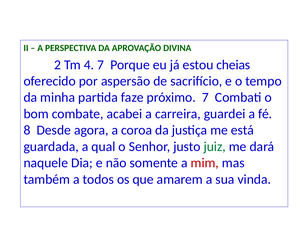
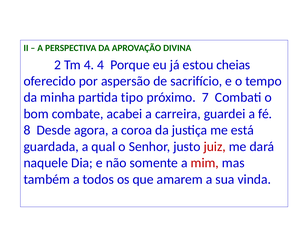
4 7: 7 -> 4 (101, 65)
faze: faze -> tipo (132, 97)
juiz colour: green -> red (215, 146)
